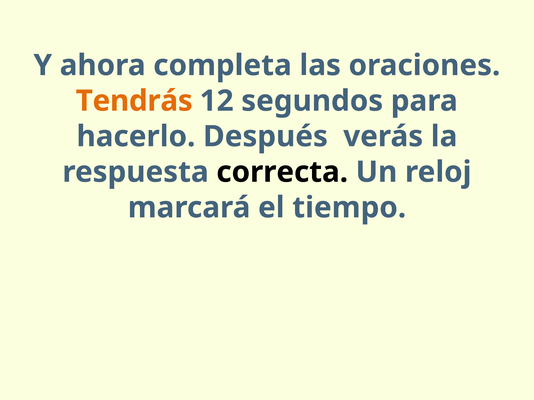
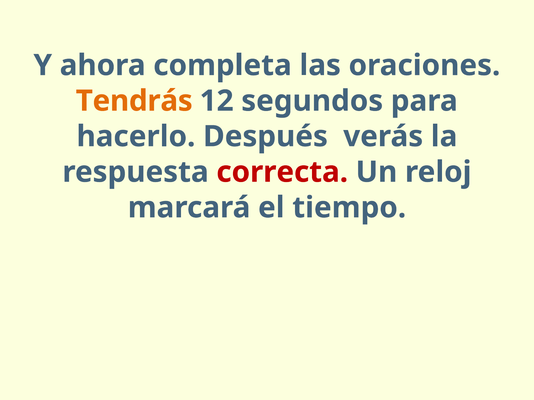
correcta colour: black -> red (282, 172)
